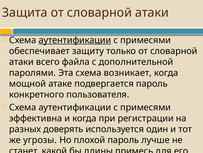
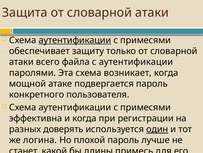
с дополнительной: дополнительной -> аутентификации (136, 62)
один underline: none -> present (157, 129)
угрозы: угрозы -> логина (40, 139)
